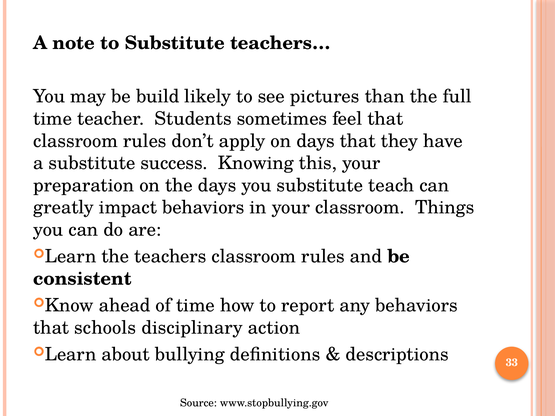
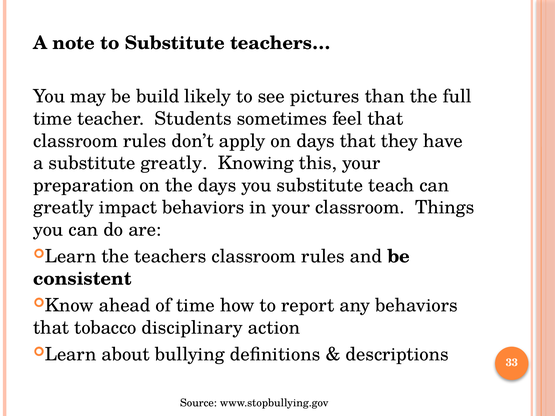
substitute success: success -> greatly (174, 163)
schools: schools -> tobacco (105, 328)
